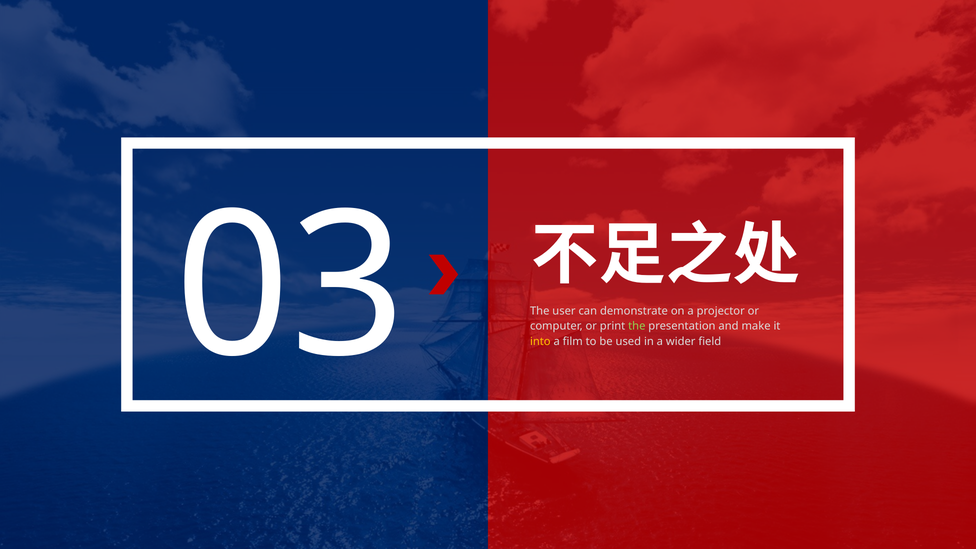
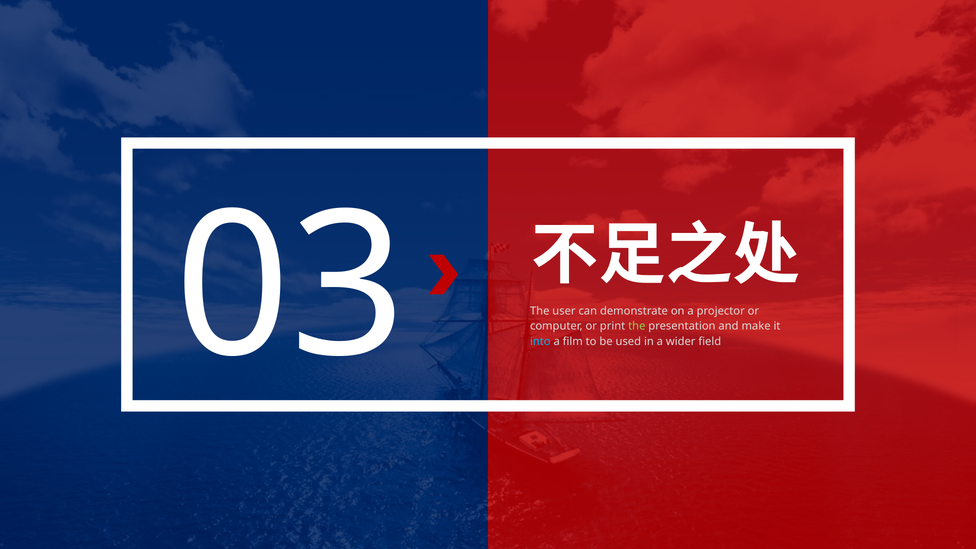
into colour: yellow -> light blue (540, 342)
